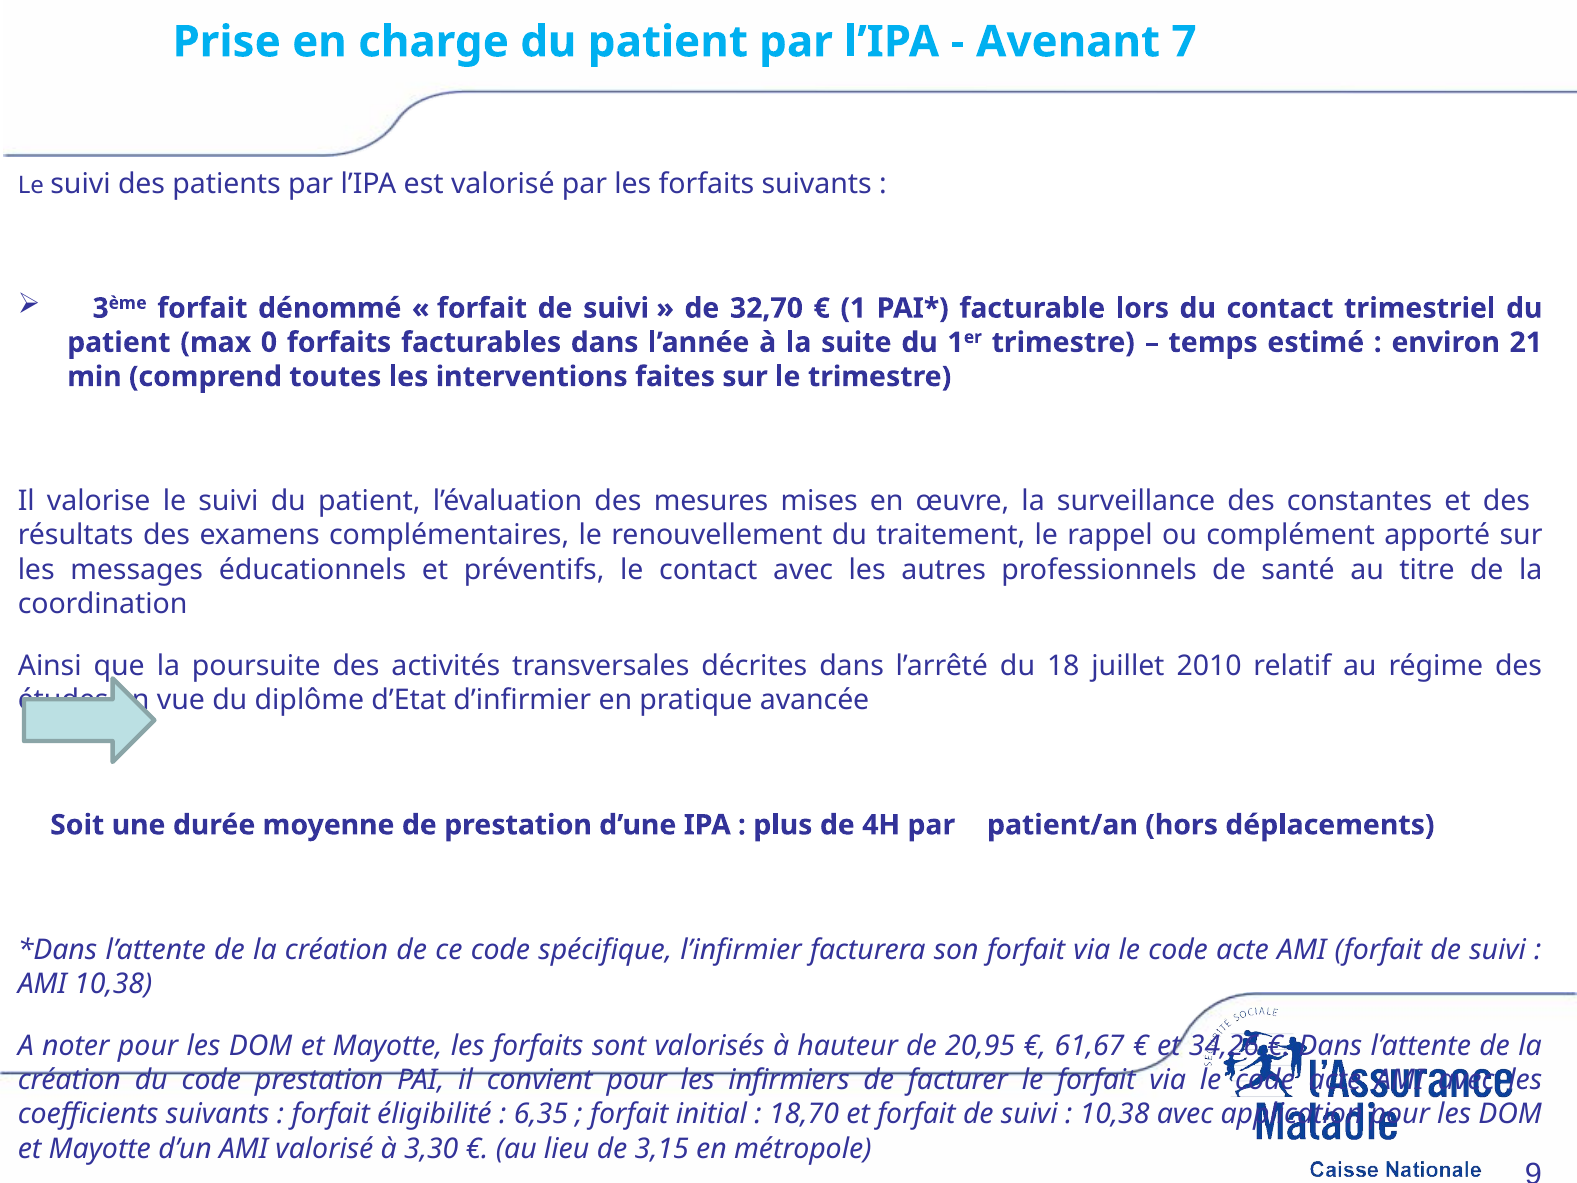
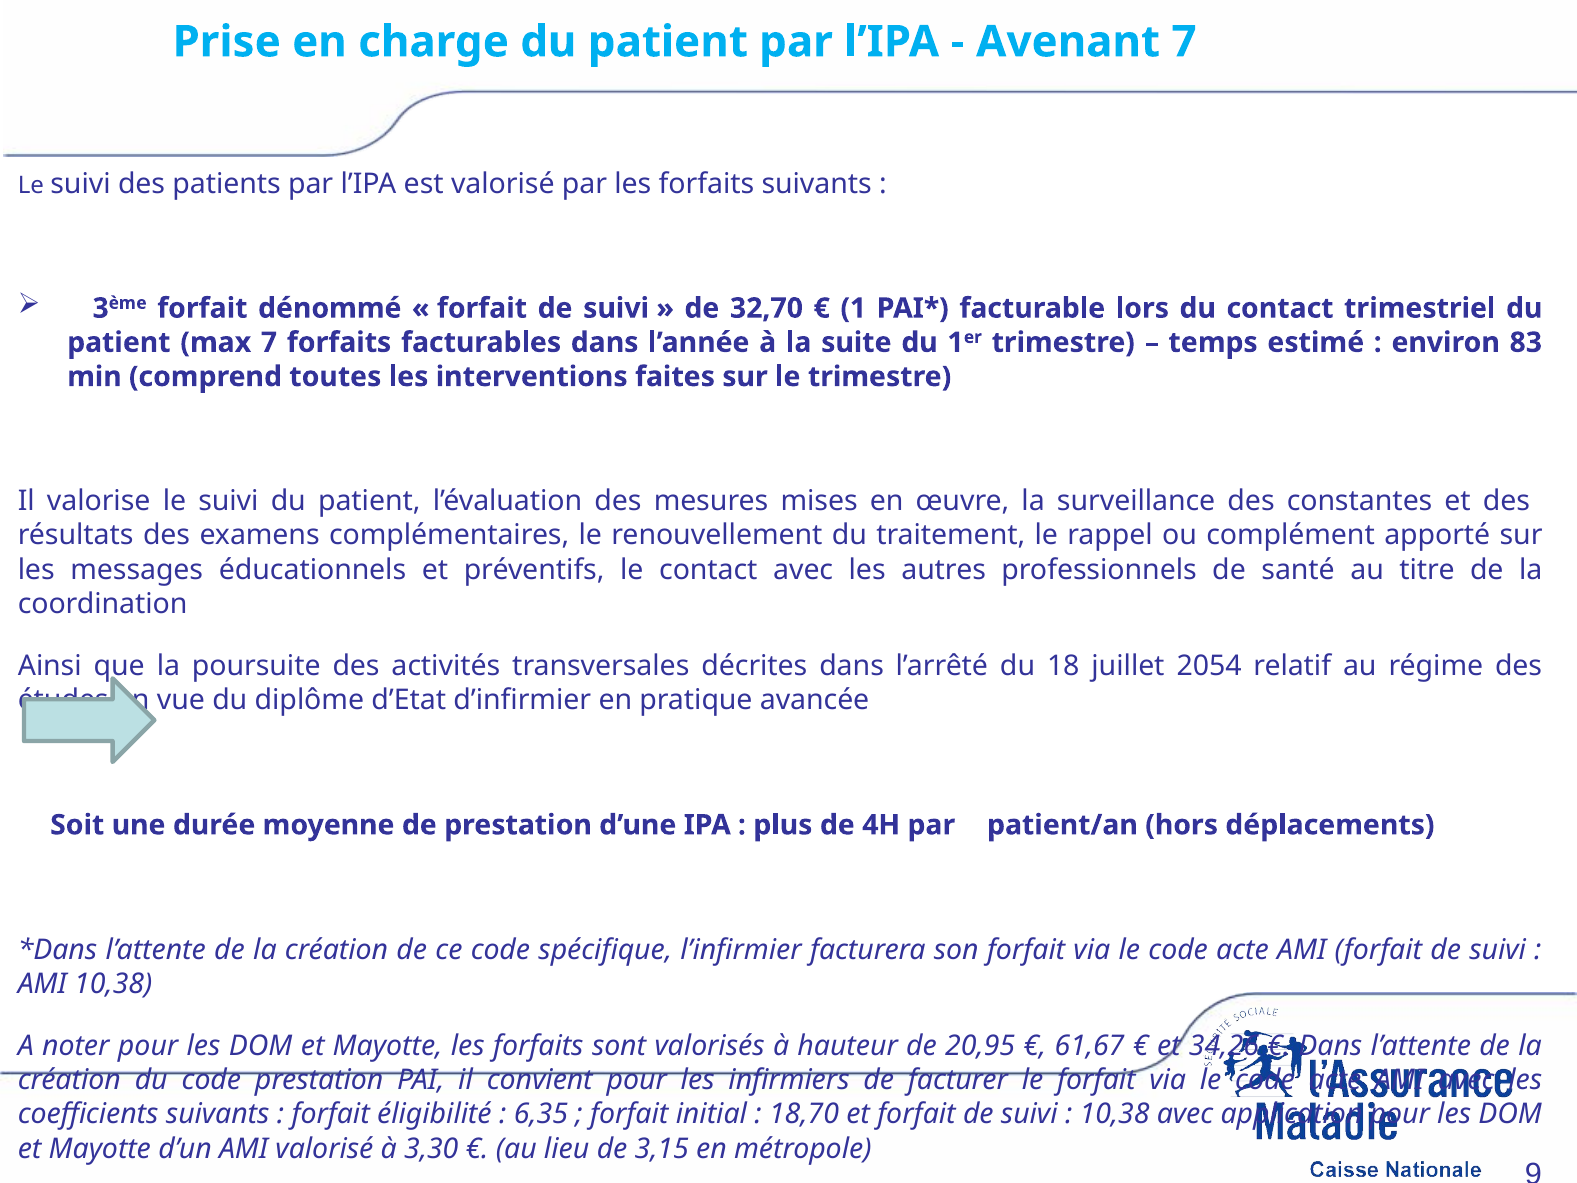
max 0: 0 -> 7 (269, 342)
21: 21 -> 83 (1526, 342)
2010: 2010 -> 2054 (1209, 666)
